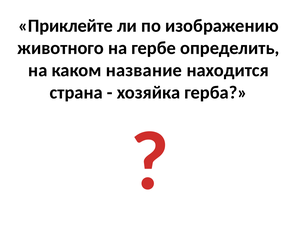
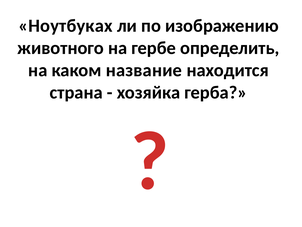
Приклейте: Приклейте -> Ноутбуках (65, 26)
